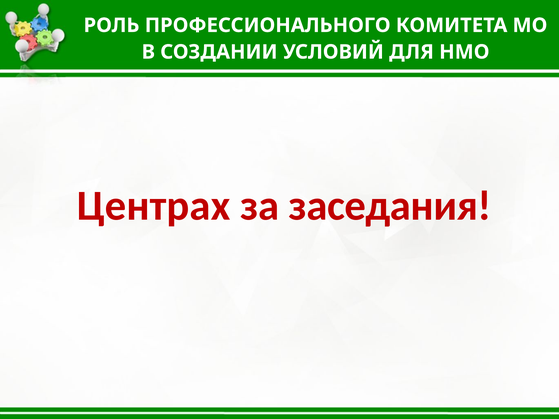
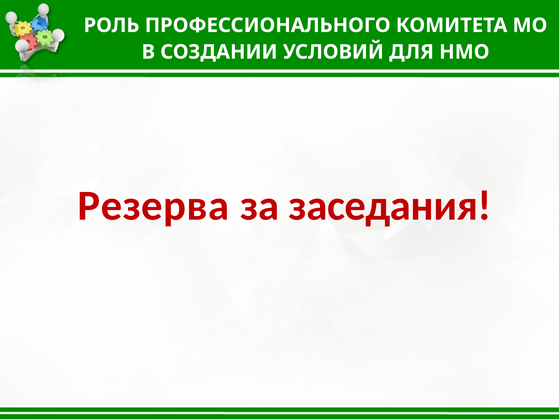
Центрах: Центрах -> Резерва (153, 206)
